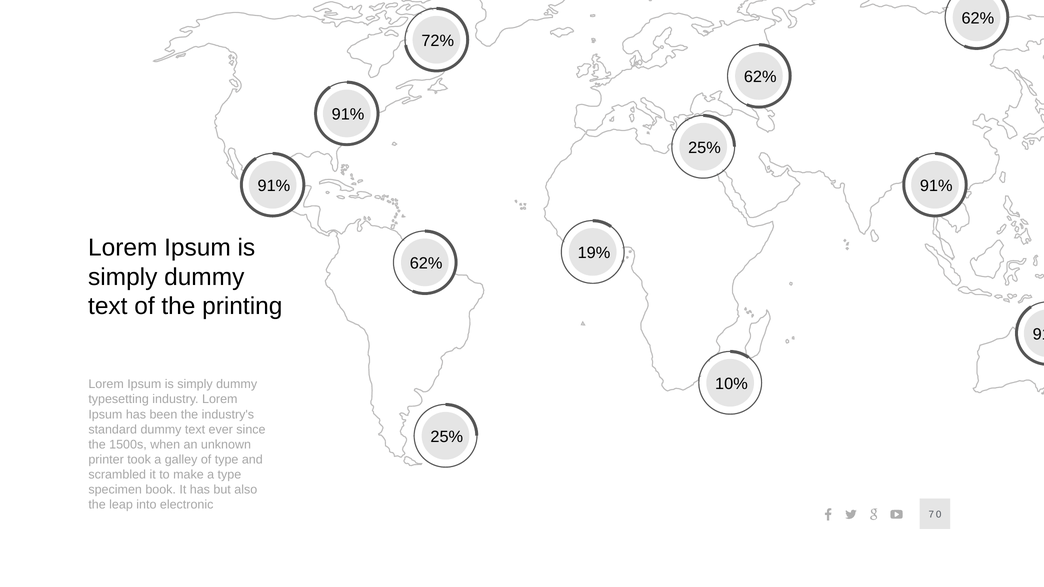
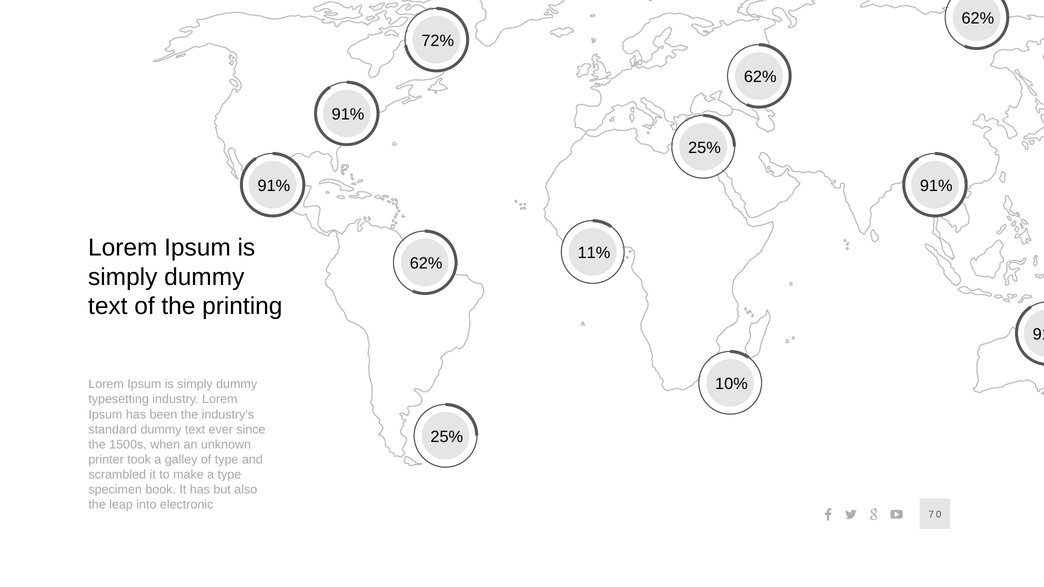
19%: 19% -> 11% (594, 253)
